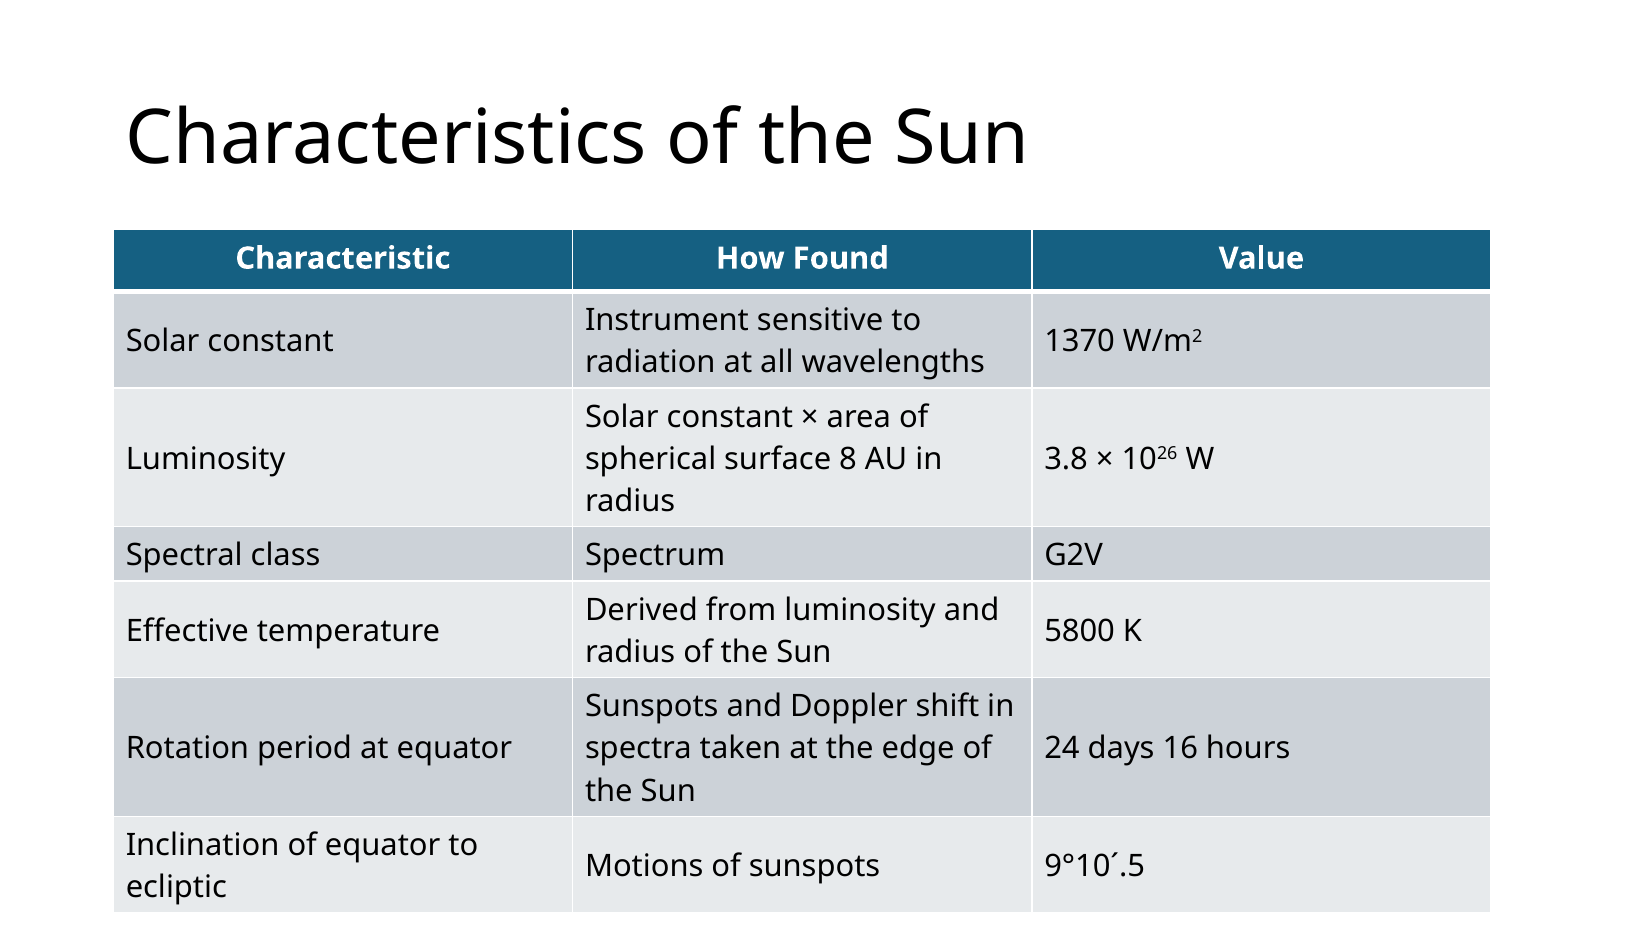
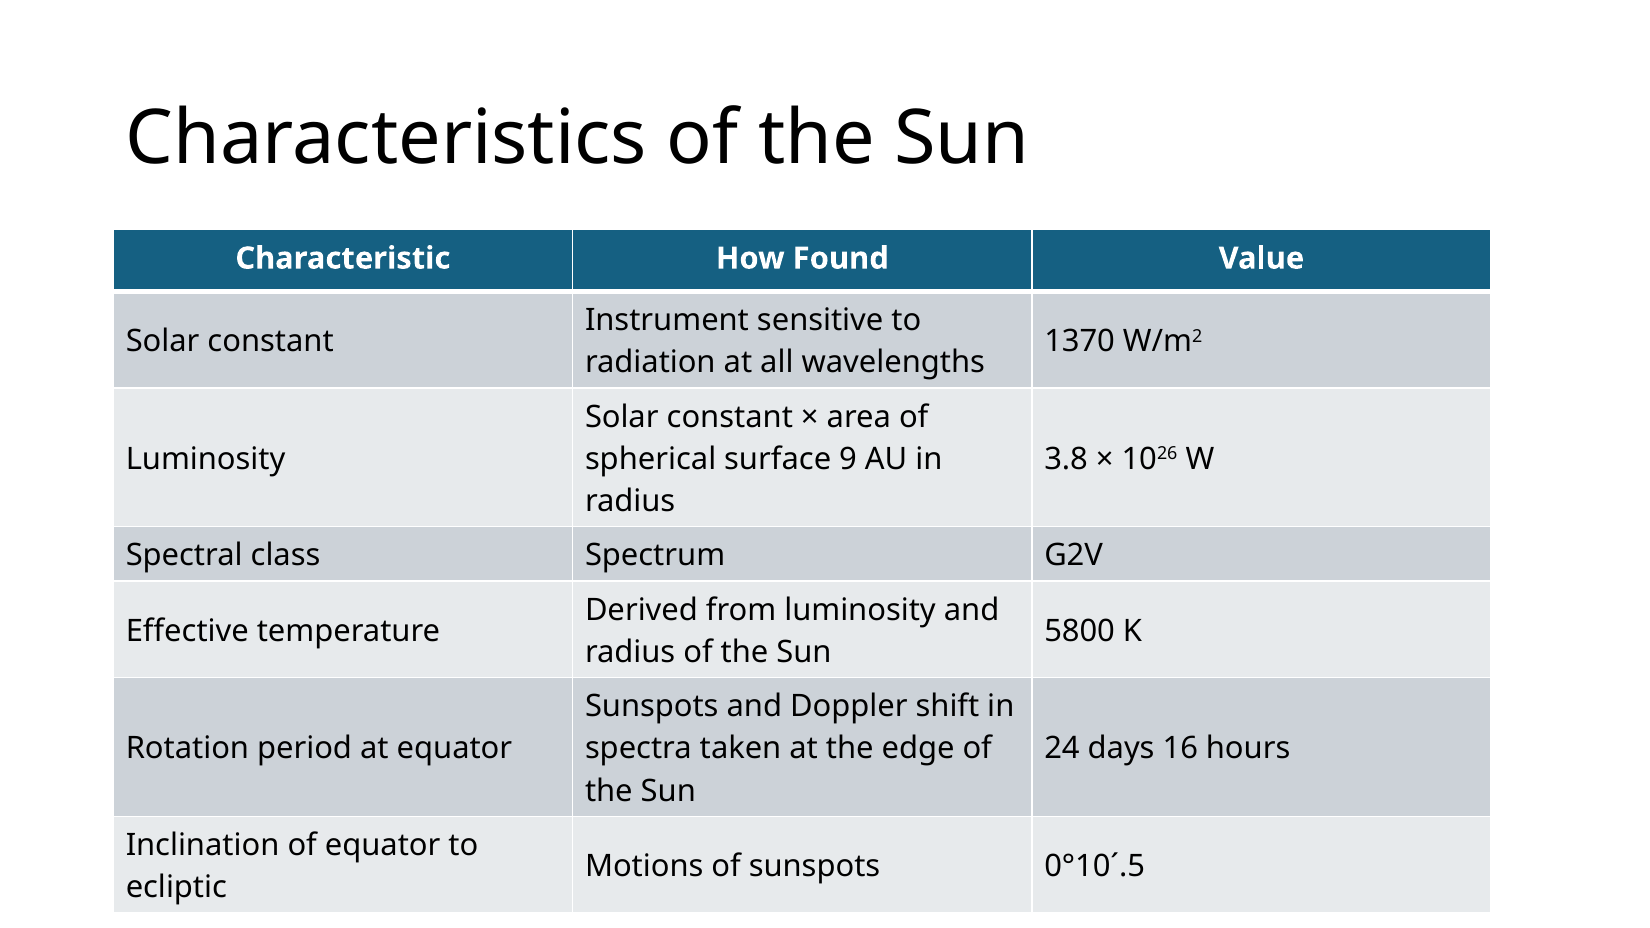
8: 8 -> 9 (848, 459)
9°10´.5: 9°10´.5 -> 0°10´.5 (1095, 867)
